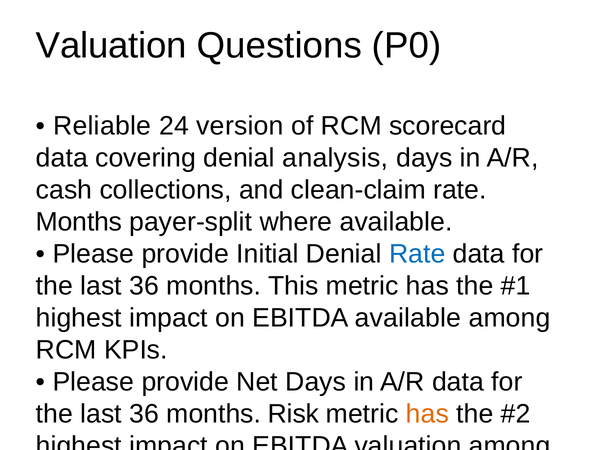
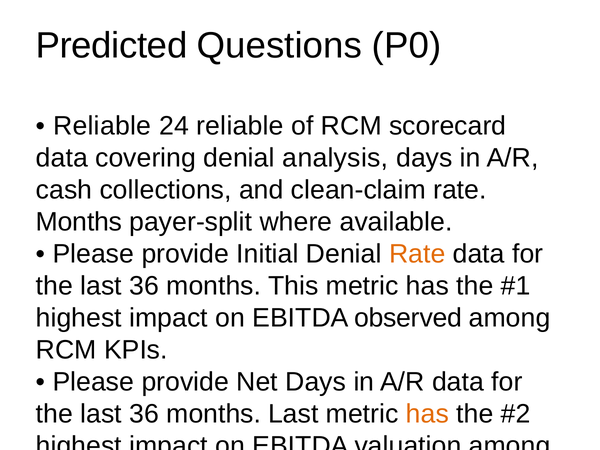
Valuation: Valuation -> Predicted (111, 46)
24 version: version -> reliable (240, 126)
Rate colour: blue -> orange (417, 254)
EBITDA available: available -> observed (408, 318)
months Risk: Risk -> Last (293, 414)
